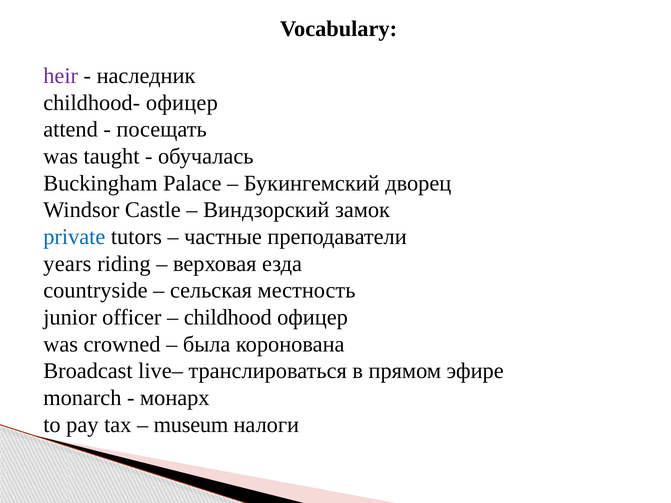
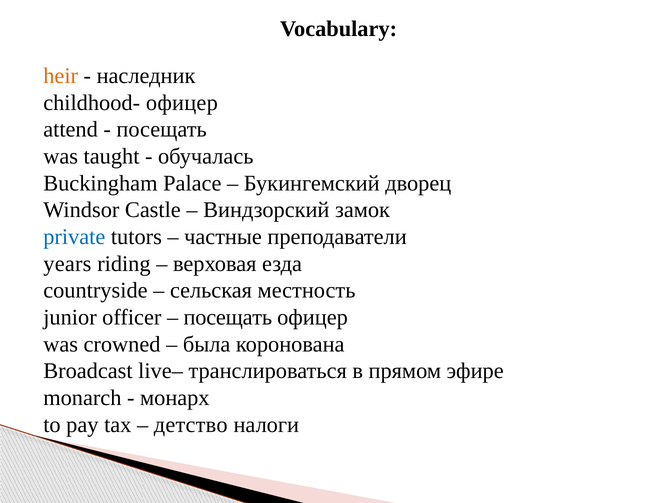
heir colour: purple -> orange (61, 76)
childhood: childhood -> посещать (228, 317)
museum: museum -> детство (191, 425)
